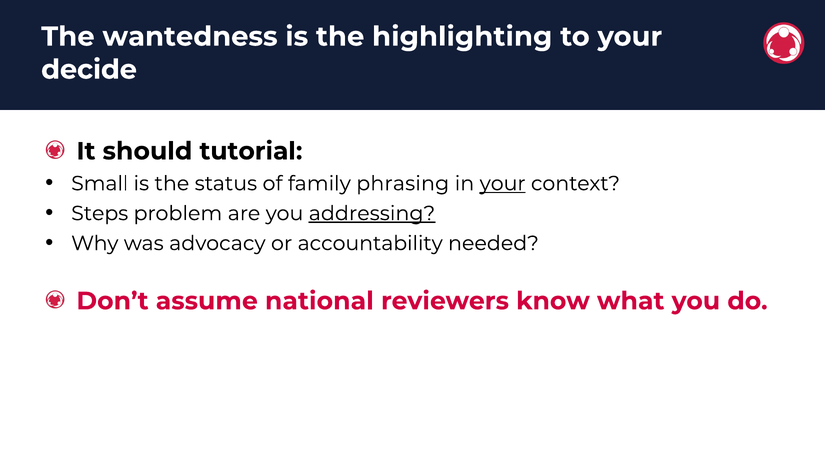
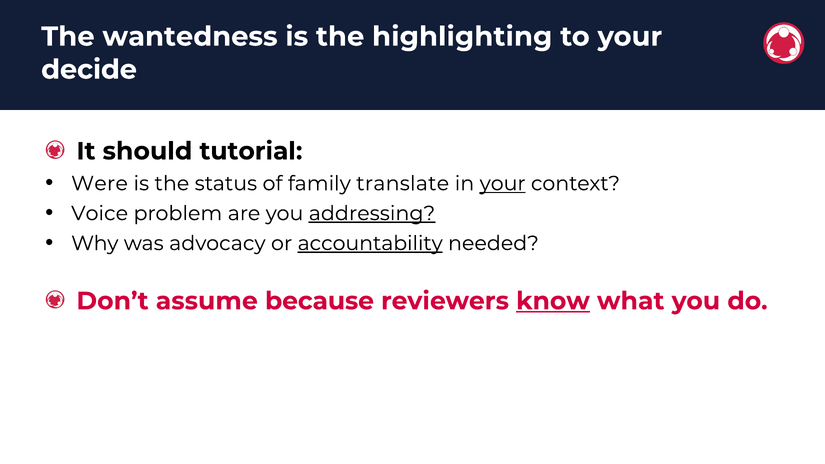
Small: Small -> Were (100, 184)
phrasing: phrasing -> translate (403, 184)
Steps: Steps -> Voice (100, 213)
accountability underline: none -> present (370, 243)
national: national -> because (319, 301)
know underline: none -> present (553, 301)
